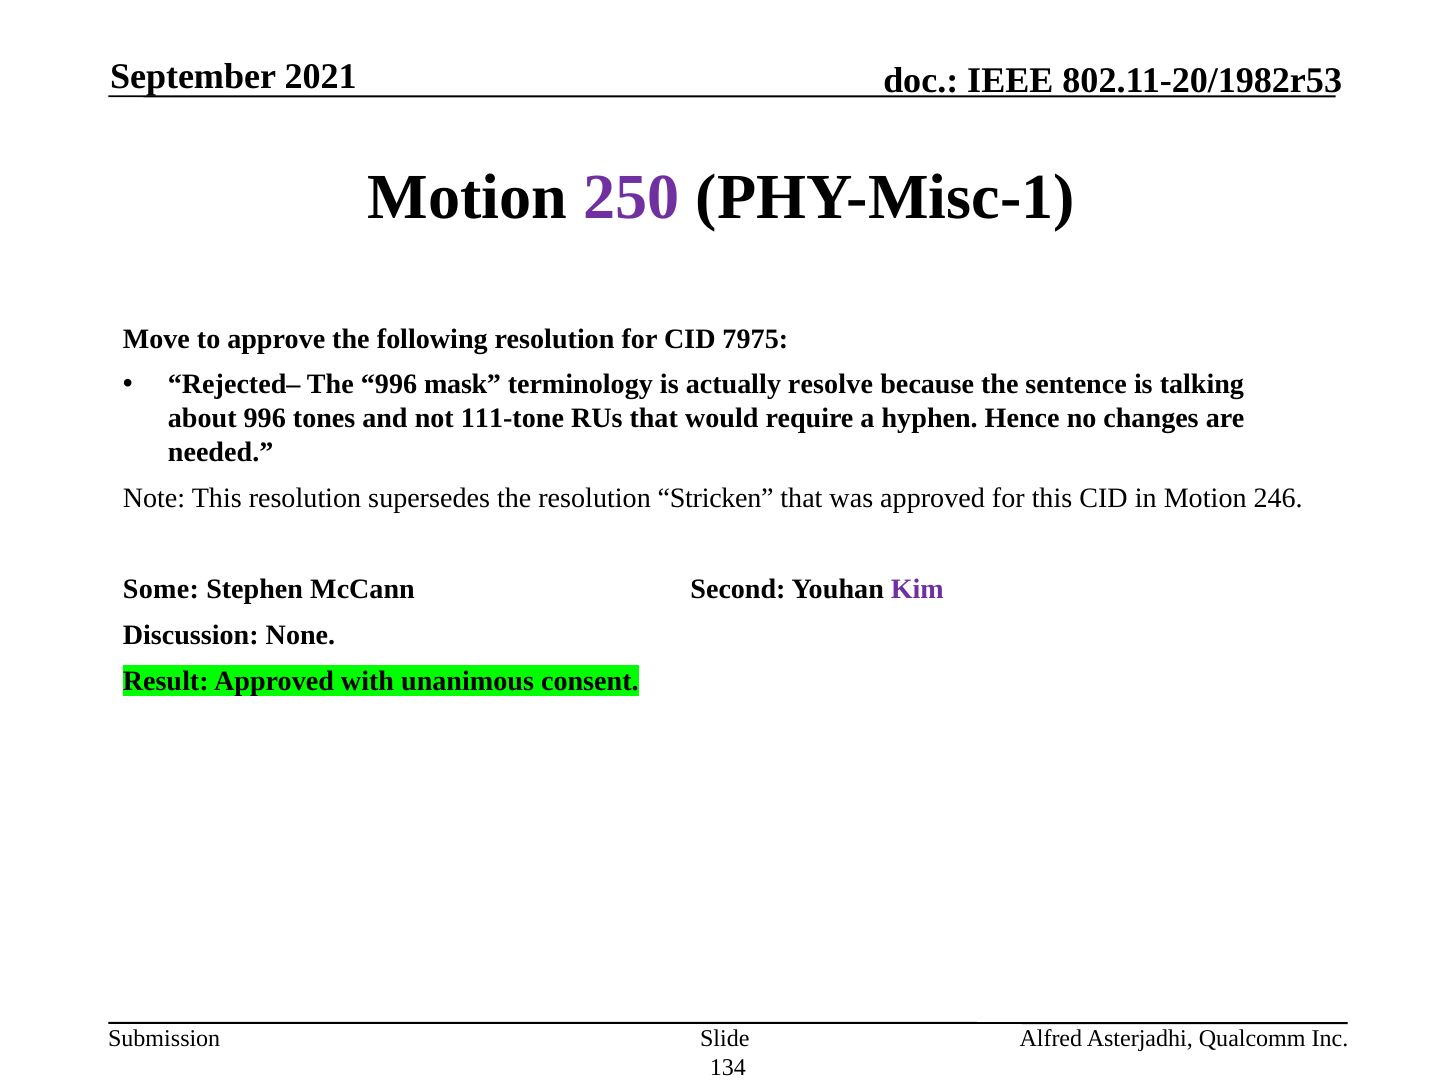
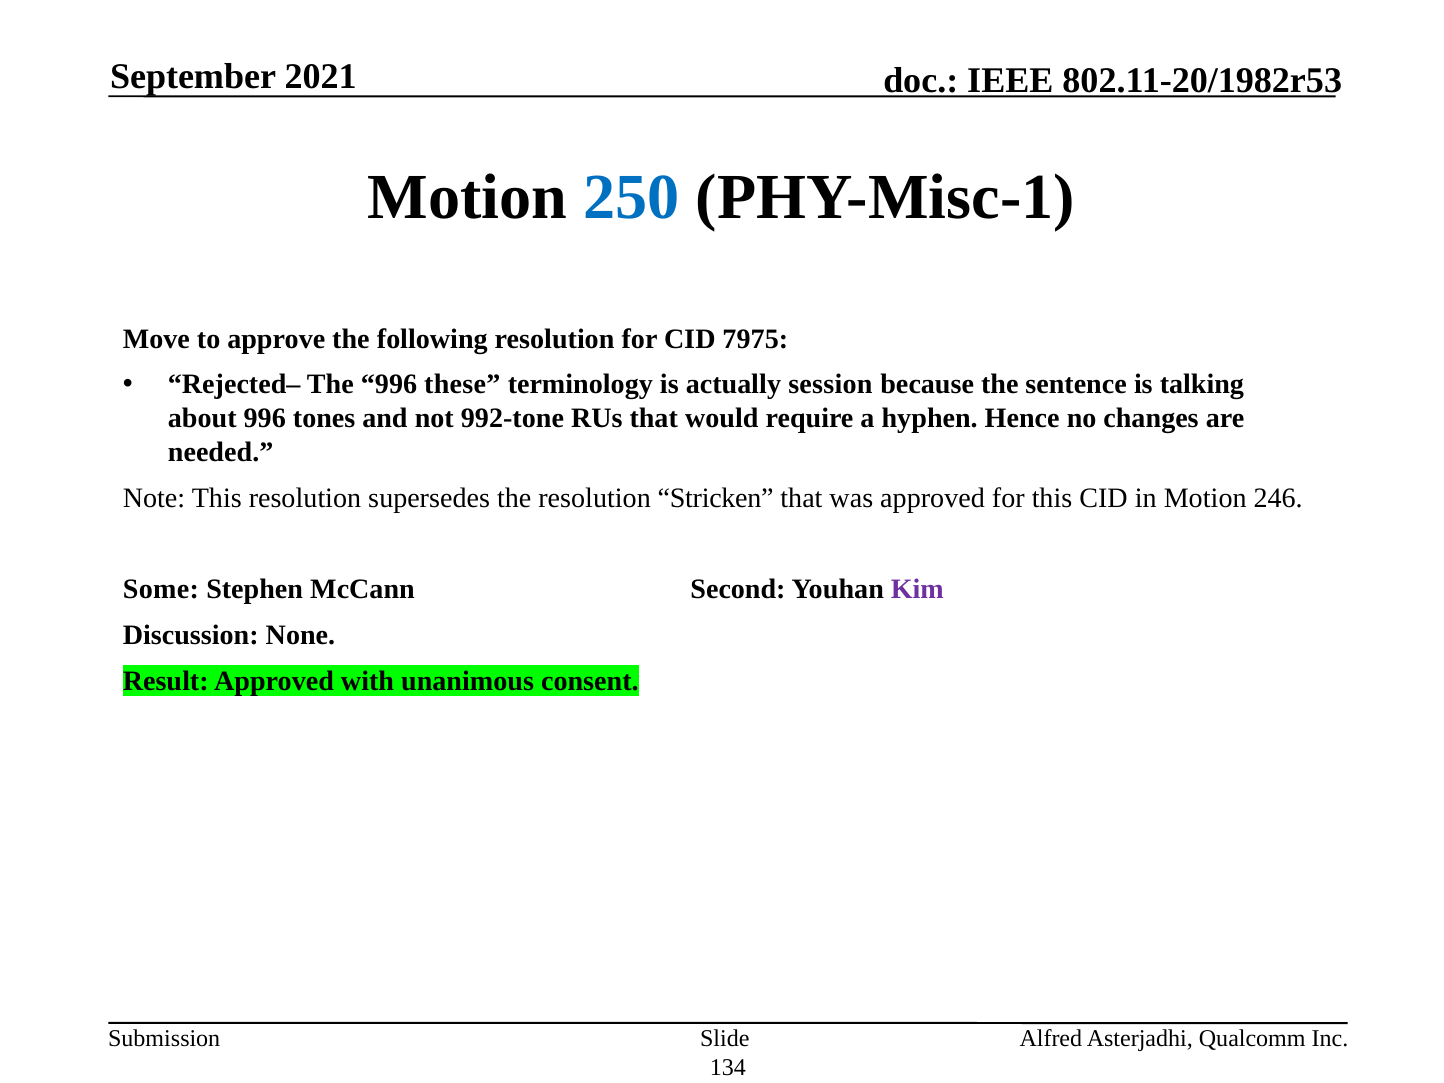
250 colour: purple -> blue (632, 197)
mask: mask -> these (462, 385)
resolve: resolve -> session (830, 385)
111-tone: 111-tone -> 992-tone (512, 418)
